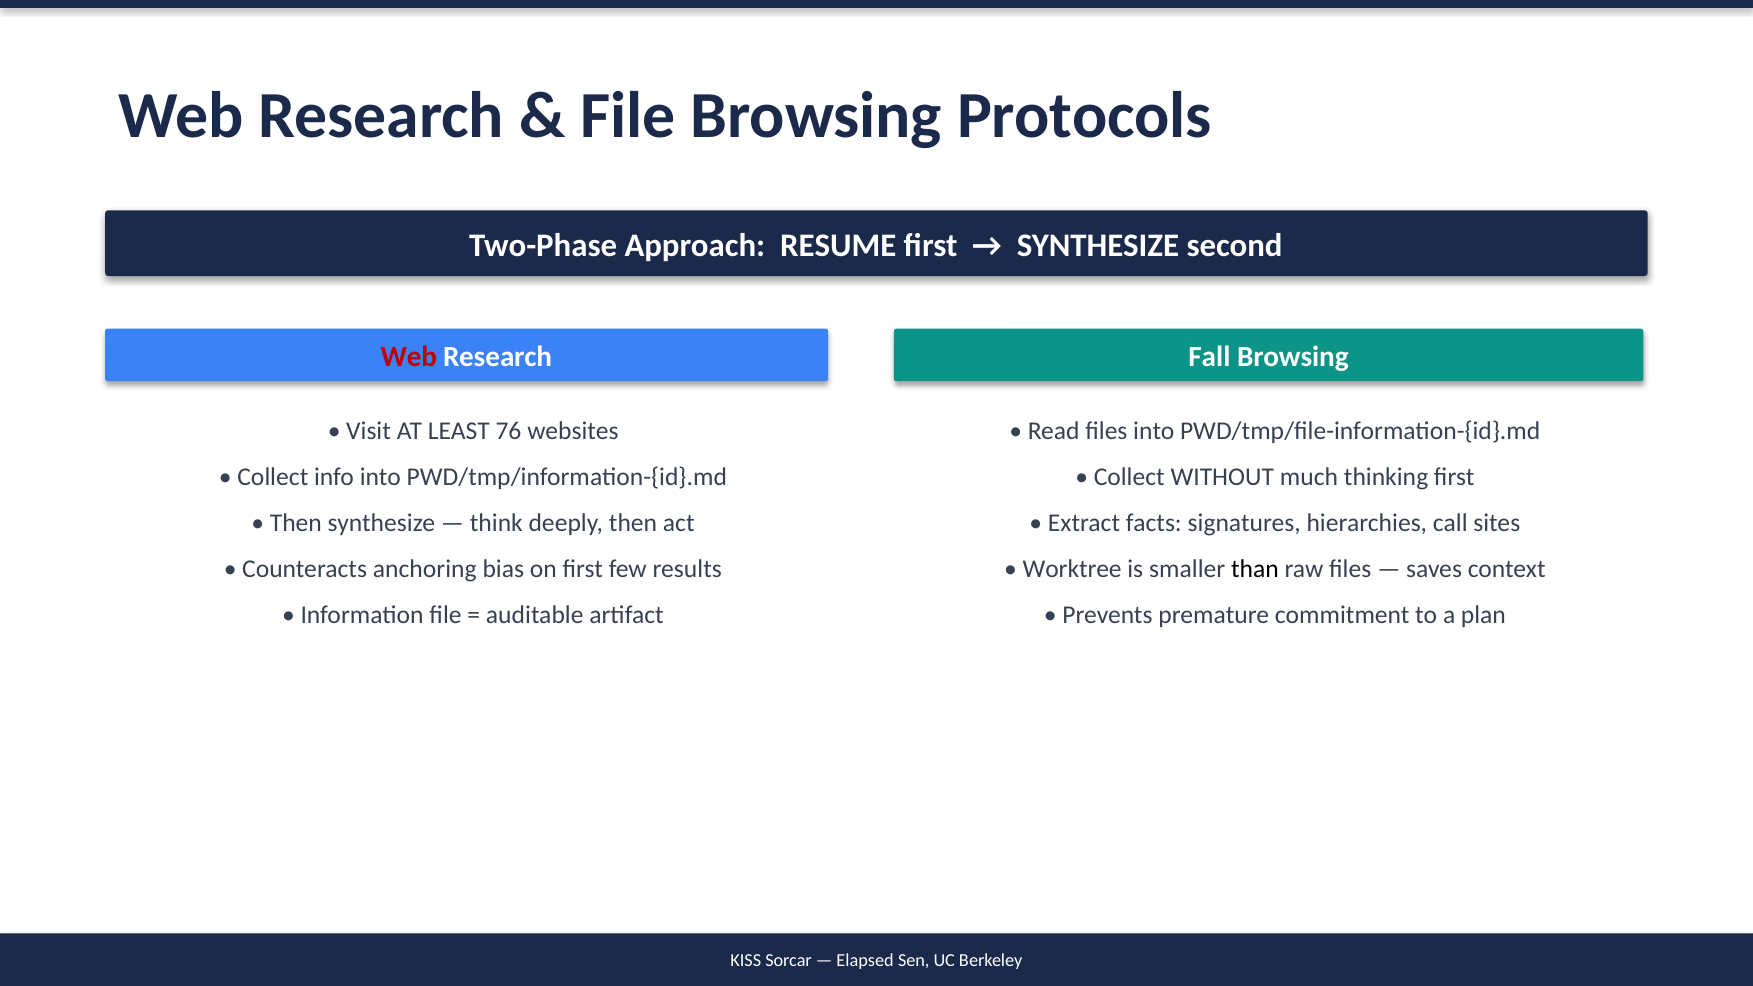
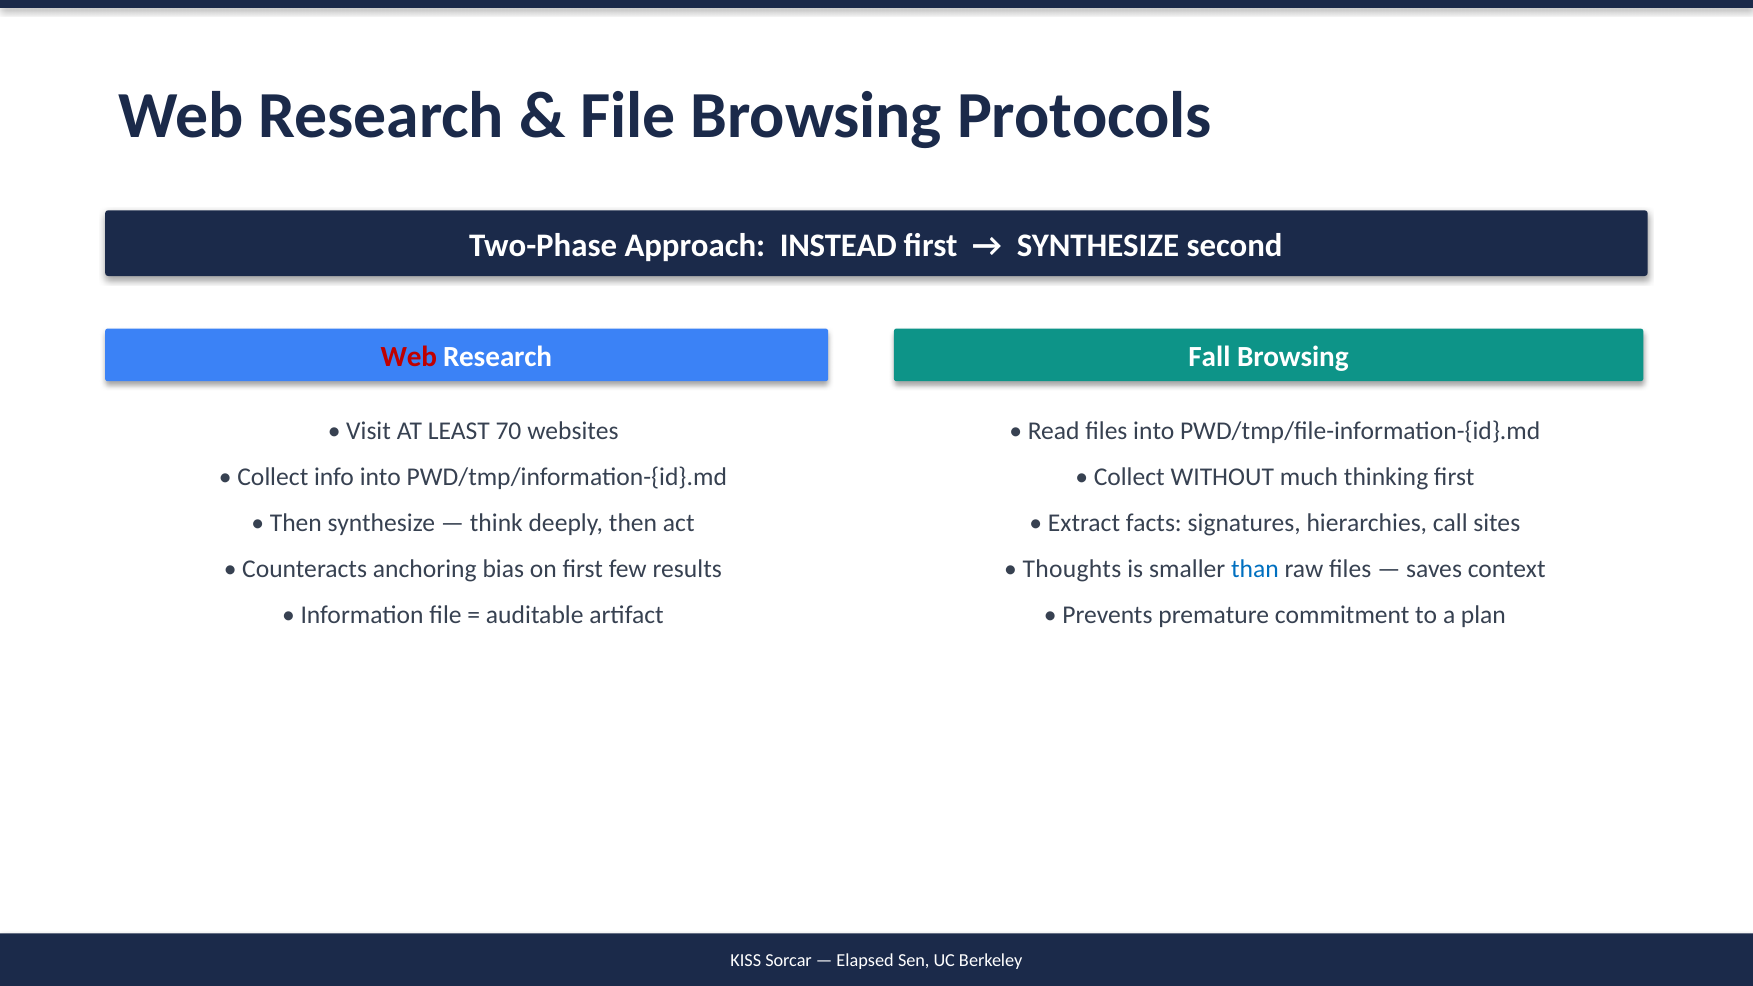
RESUME: RESUME -> INSTEAD (838, 245)
76: 76 -> 70 (508, 431)
Worktree: Worktree -> Thoughts (1072, 569)
than colour: black -> blue (1255, 569)
